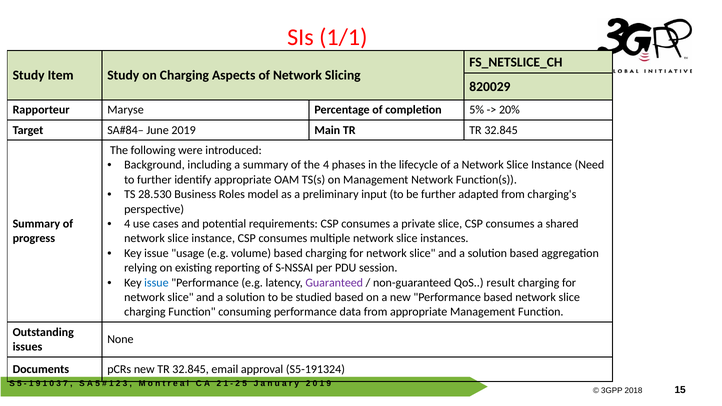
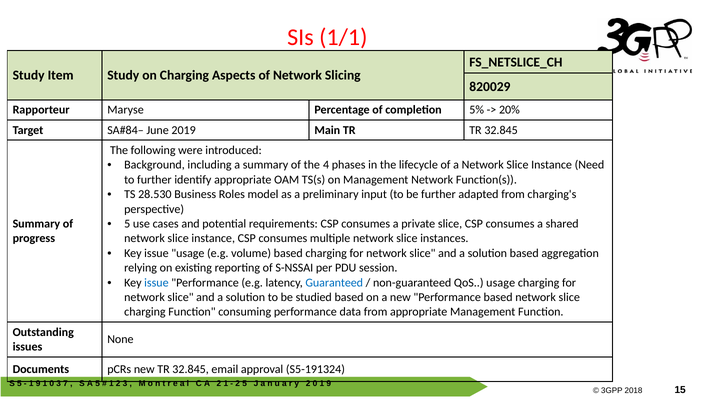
4: 4 -> 5 (127, 224)
Guaranteed colour: purple -> blue (334, 283)
QoS result: result -> usage (501, 283)
